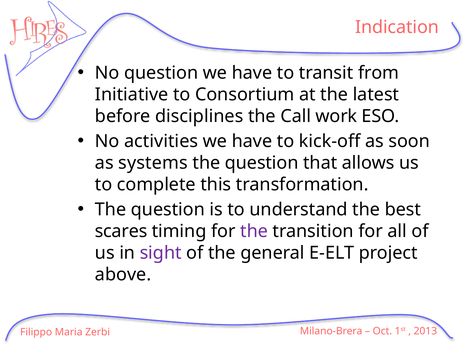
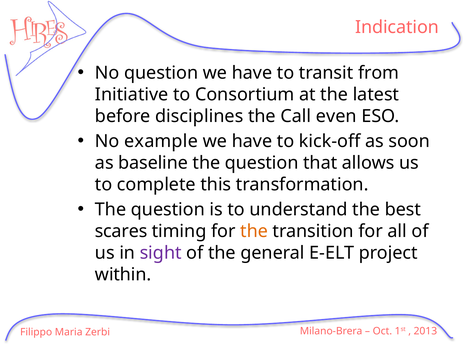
work: work -> even (336, 116)
activities: activities -> example (161, 141)
systems: systems -> baseline (153, 163)
the colour: purple -> orange (254, 231)
above: above -> within (123, 275)
